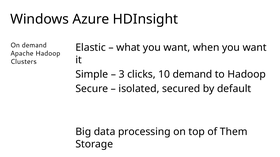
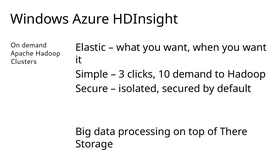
Them: Them -> There (234, 132)
